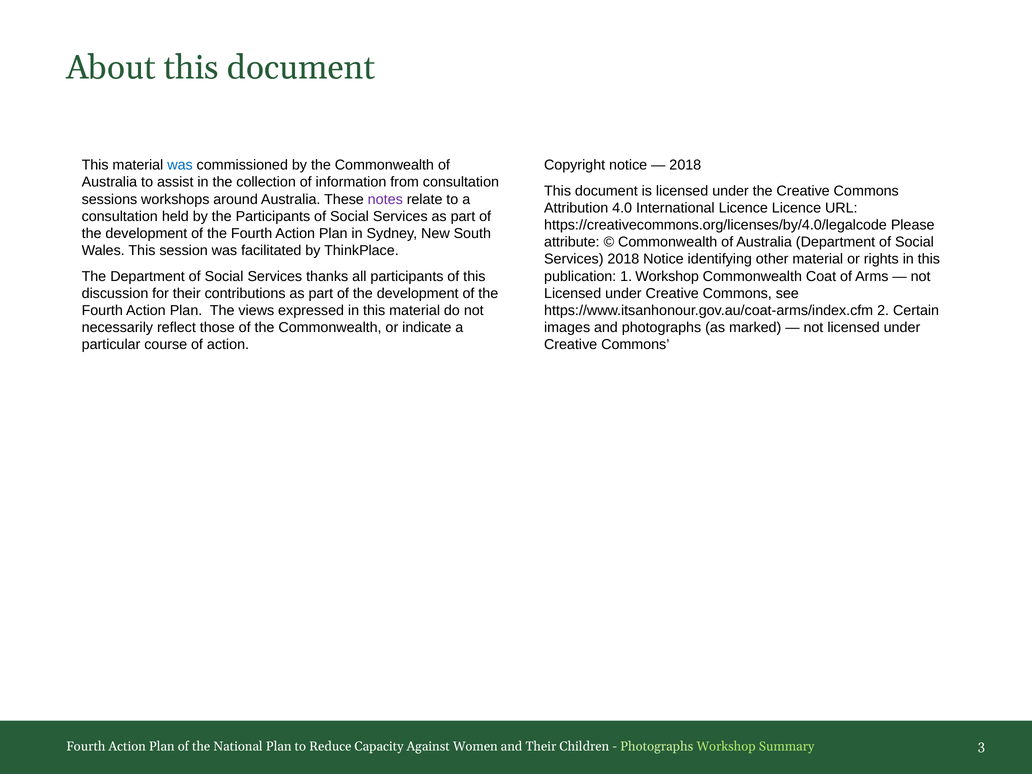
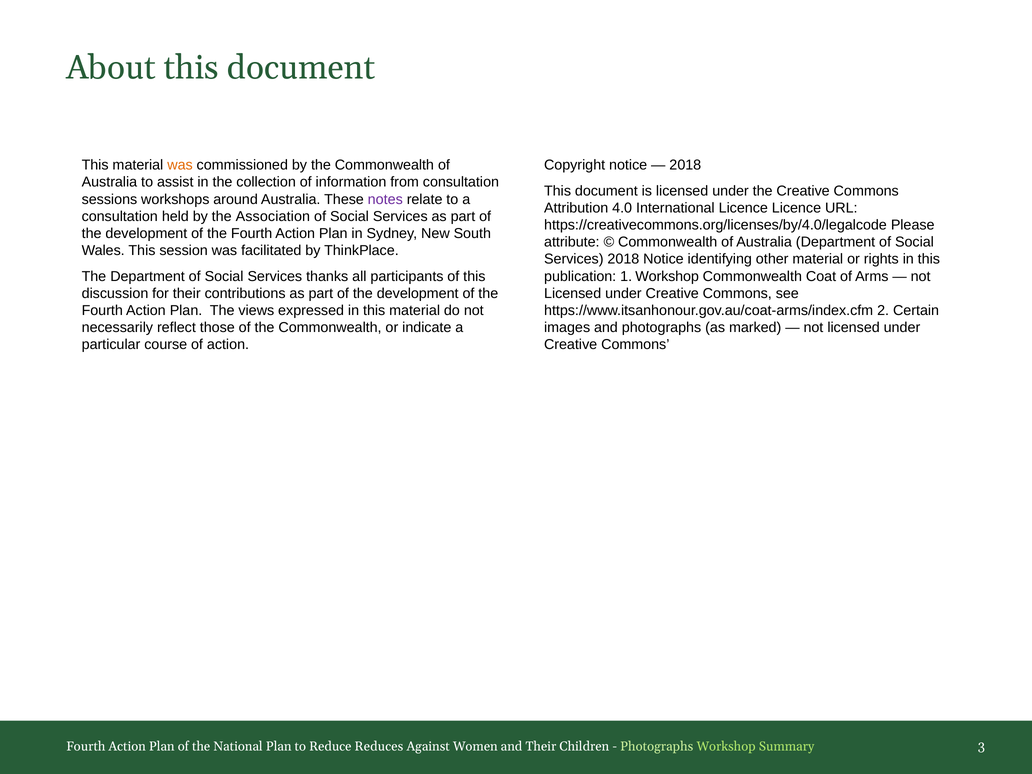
was colour: blue -> orange (180, 165)
the Participants: Participants -> Association (273, 216)
Capacity: Capacity -> Reduces (379, 746)
